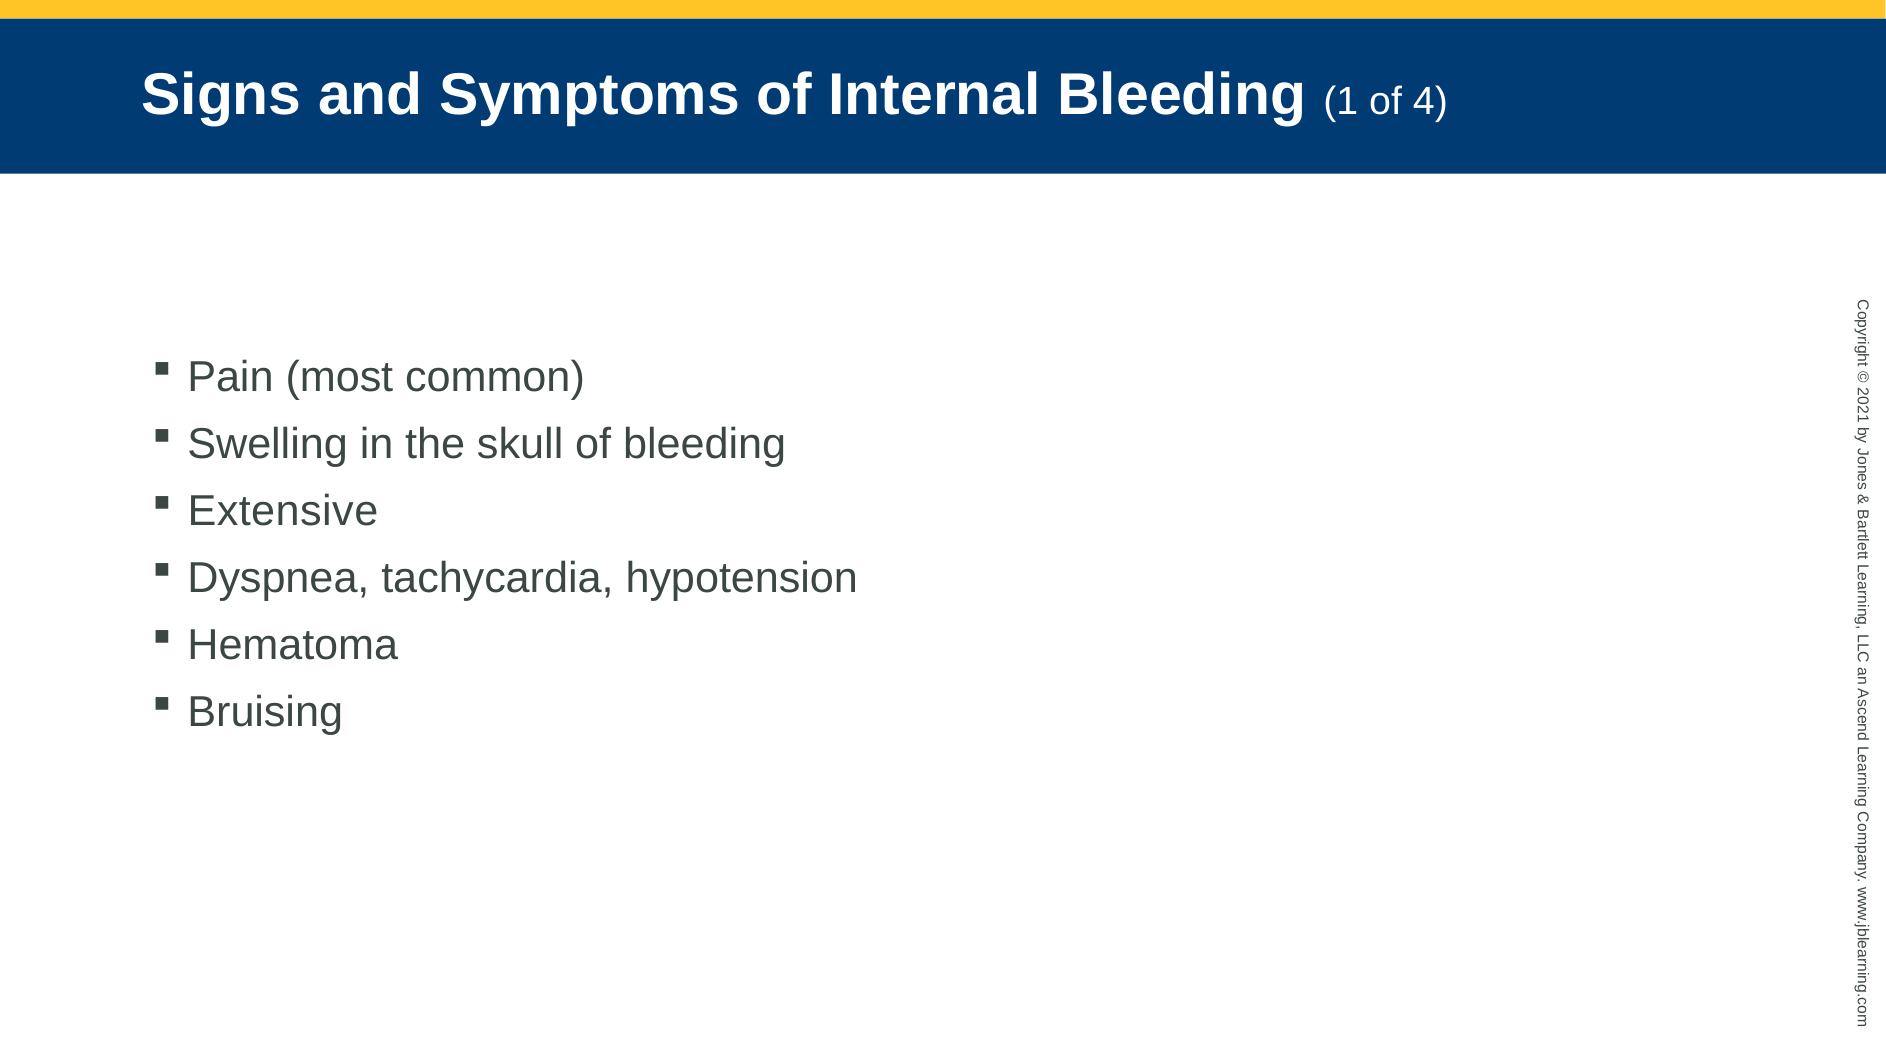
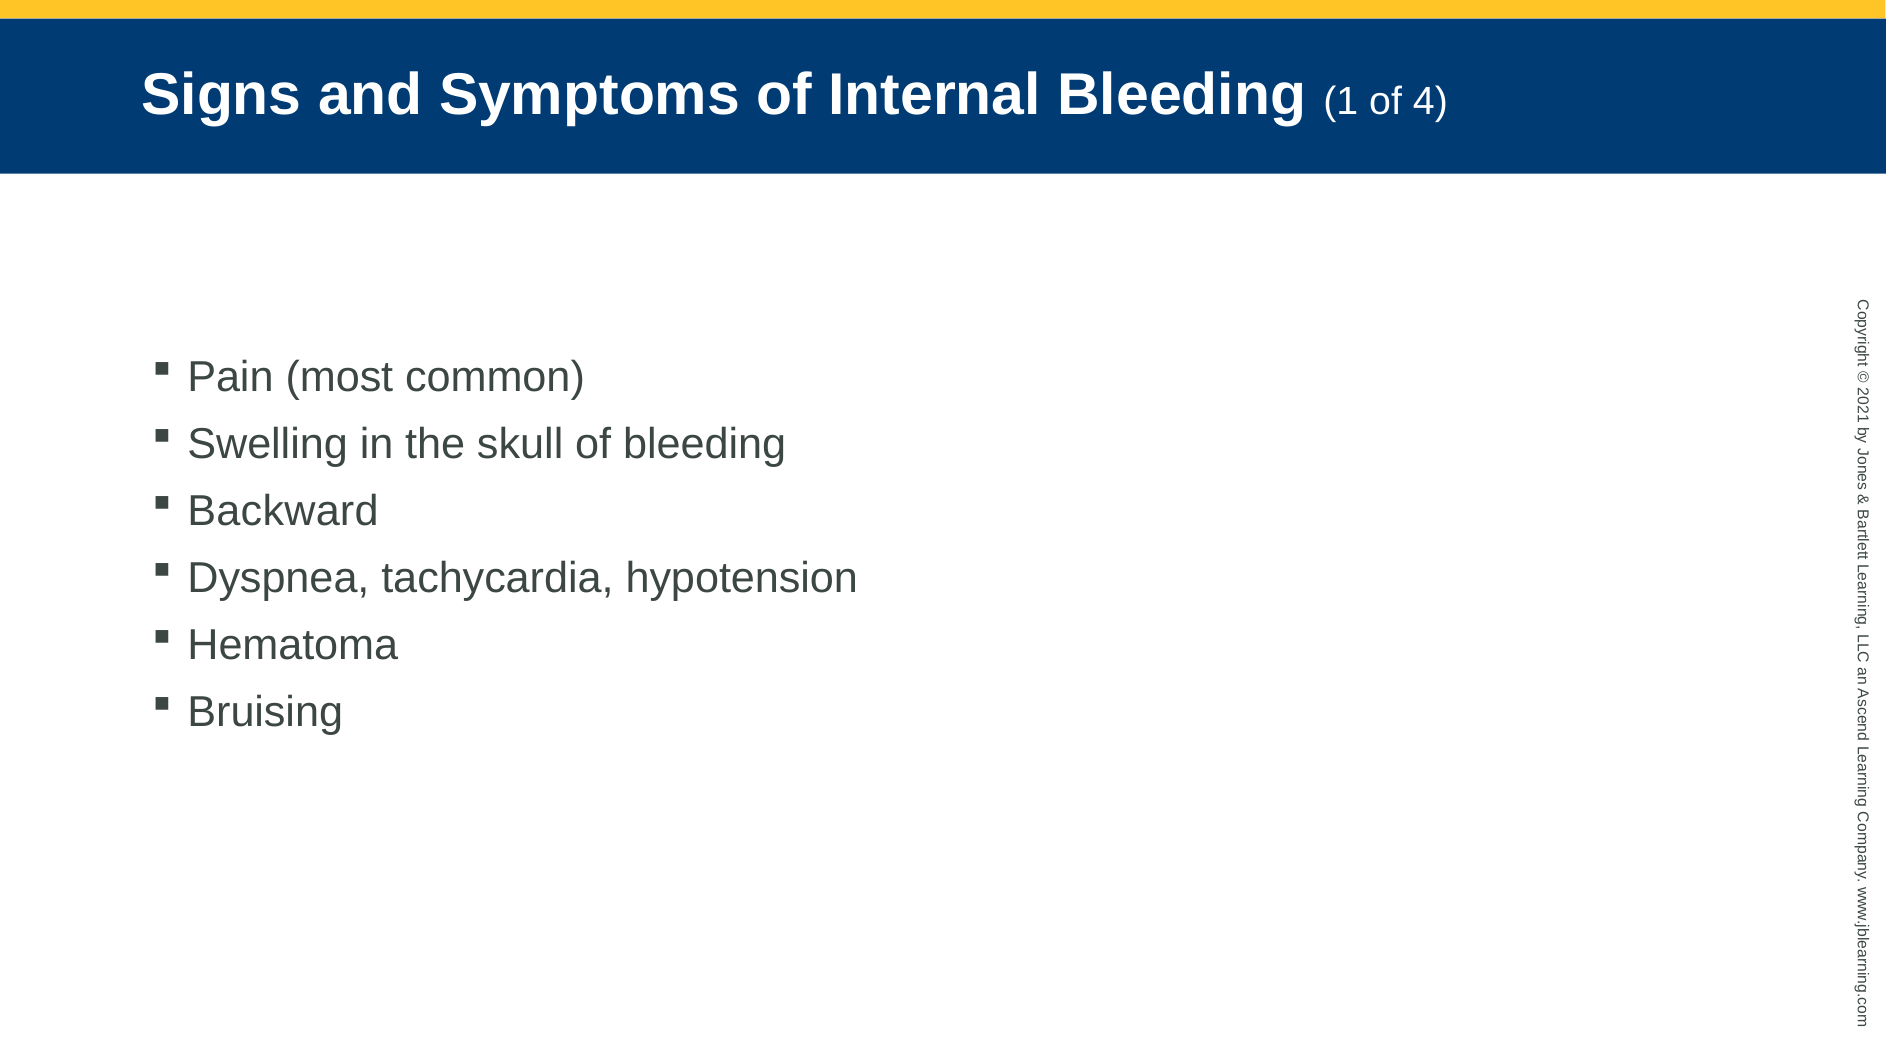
Extensive: Extensive -> Backward (283, 511)
